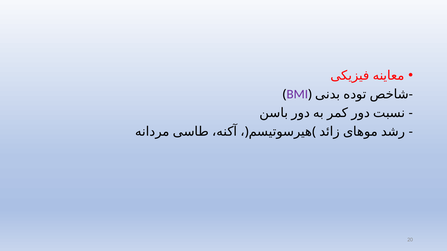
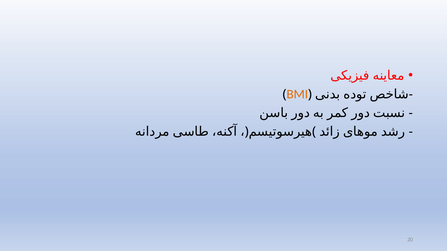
BMI colour: purple -> orange (297, 94)
